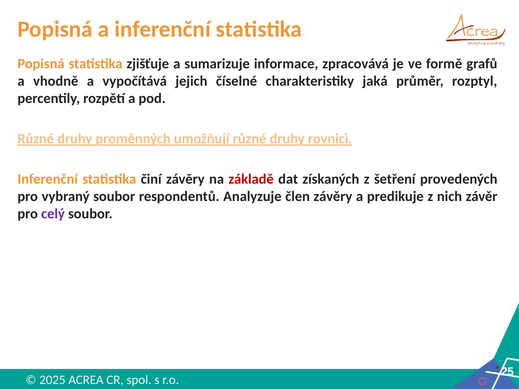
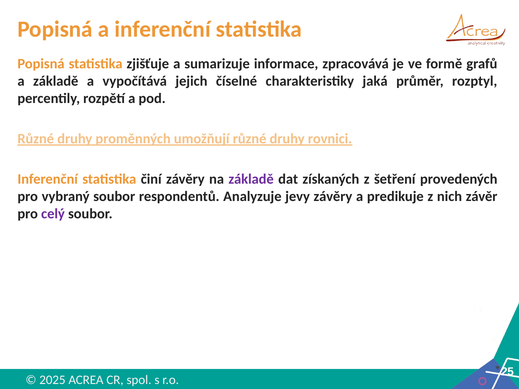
a vhodně: vhodně -> základě (56, 81)
základě colour: red -> purple (251, 179)
člen: člen -> jevy (298, 197)
